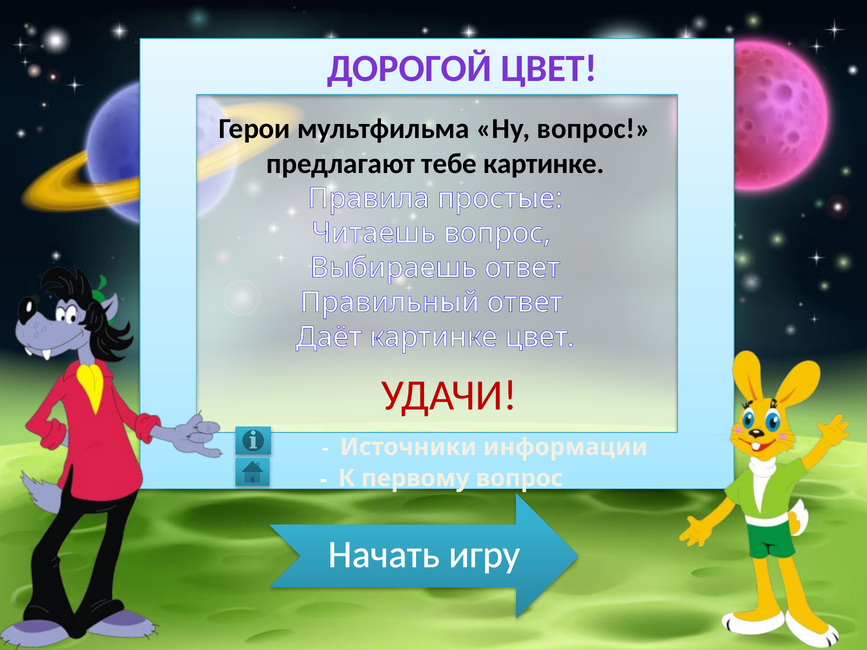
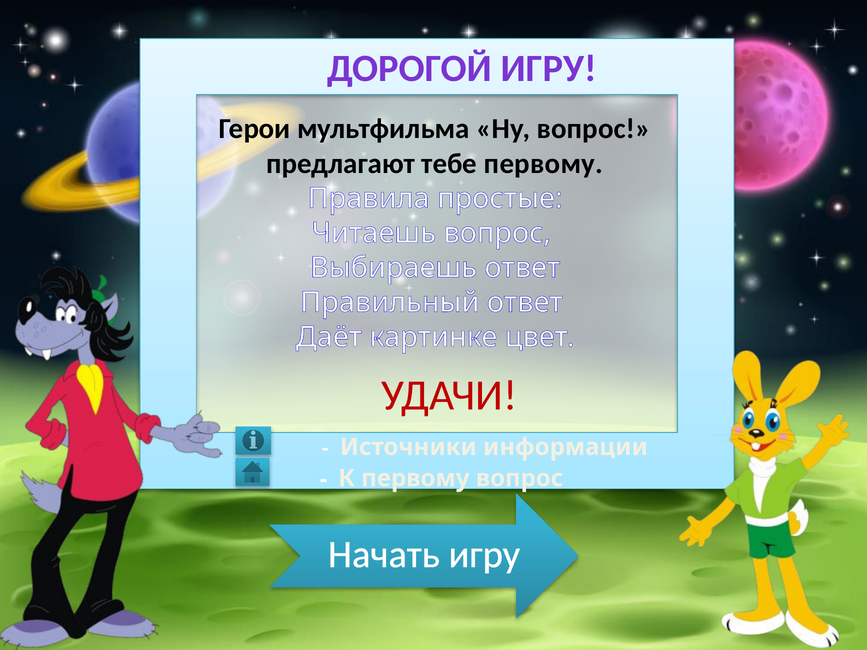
ДОРОГОЙ ЦВЕТ: ЦВЕТ -> ИГРУ (549, 68)
тебе картинке: картинке -> первому (543, 164)
